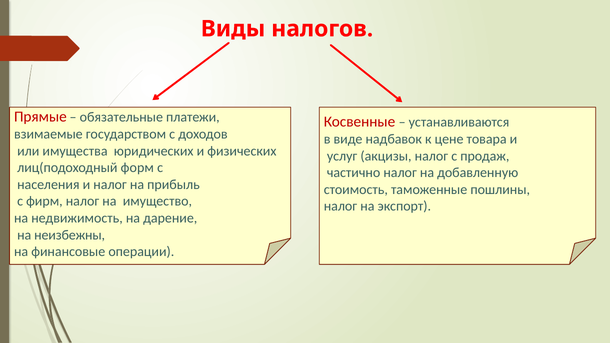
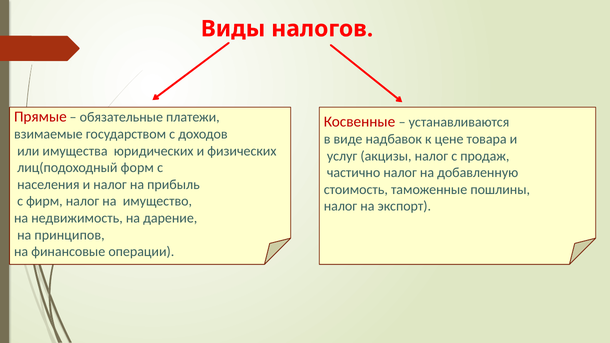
неизбежны: неизбежны -> принципов (70, 235)
